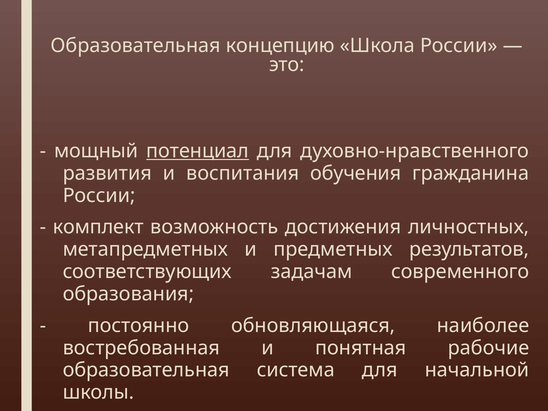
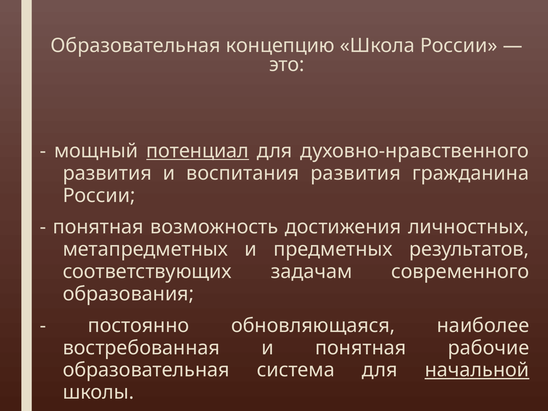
воспитания обучения: обучения -> развития (356, 173)
комплект: комплект -> понятная (98, 227)
начальной underline: none -> present (477, 370)
